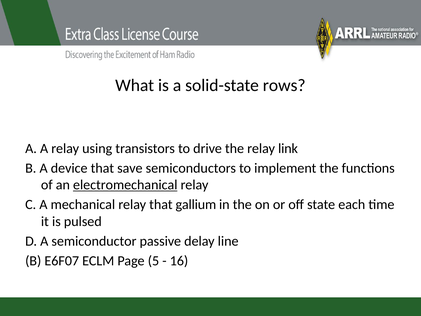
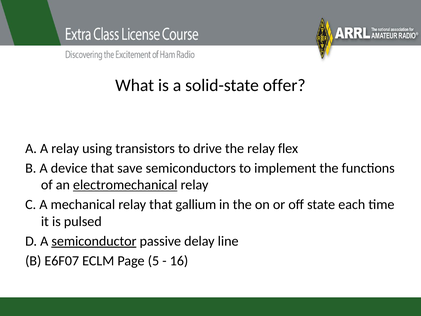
rows: rows -> offer (284, 85)
link: link -> flex (288, 148)
semiconductor underline: none -> present (94, 241)
